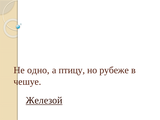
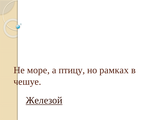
одно: одно -> море (38, 70)
рубеже: рубеже -> рамках (114, 70)
